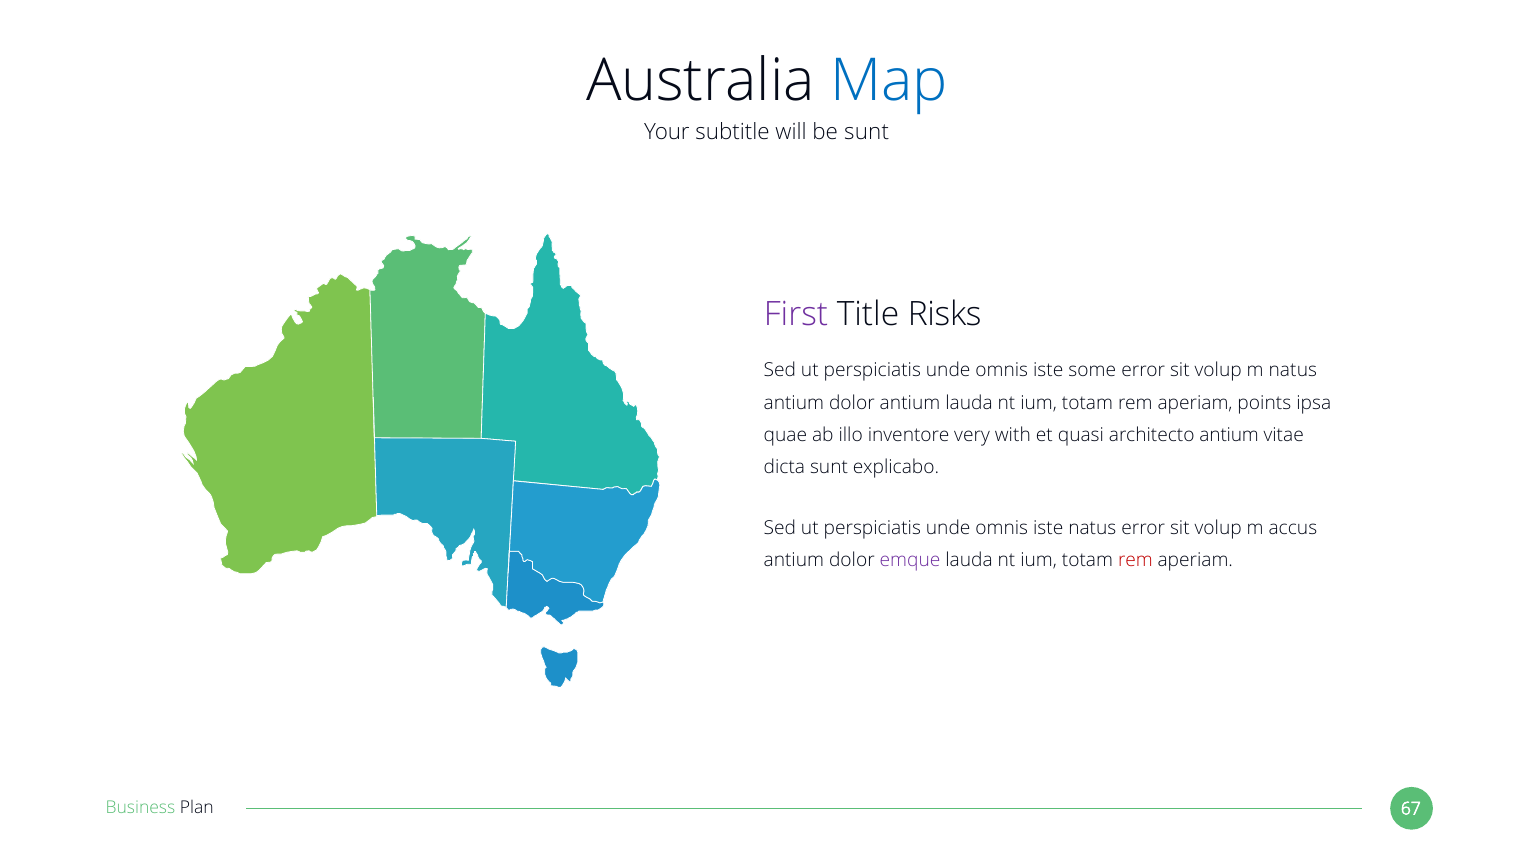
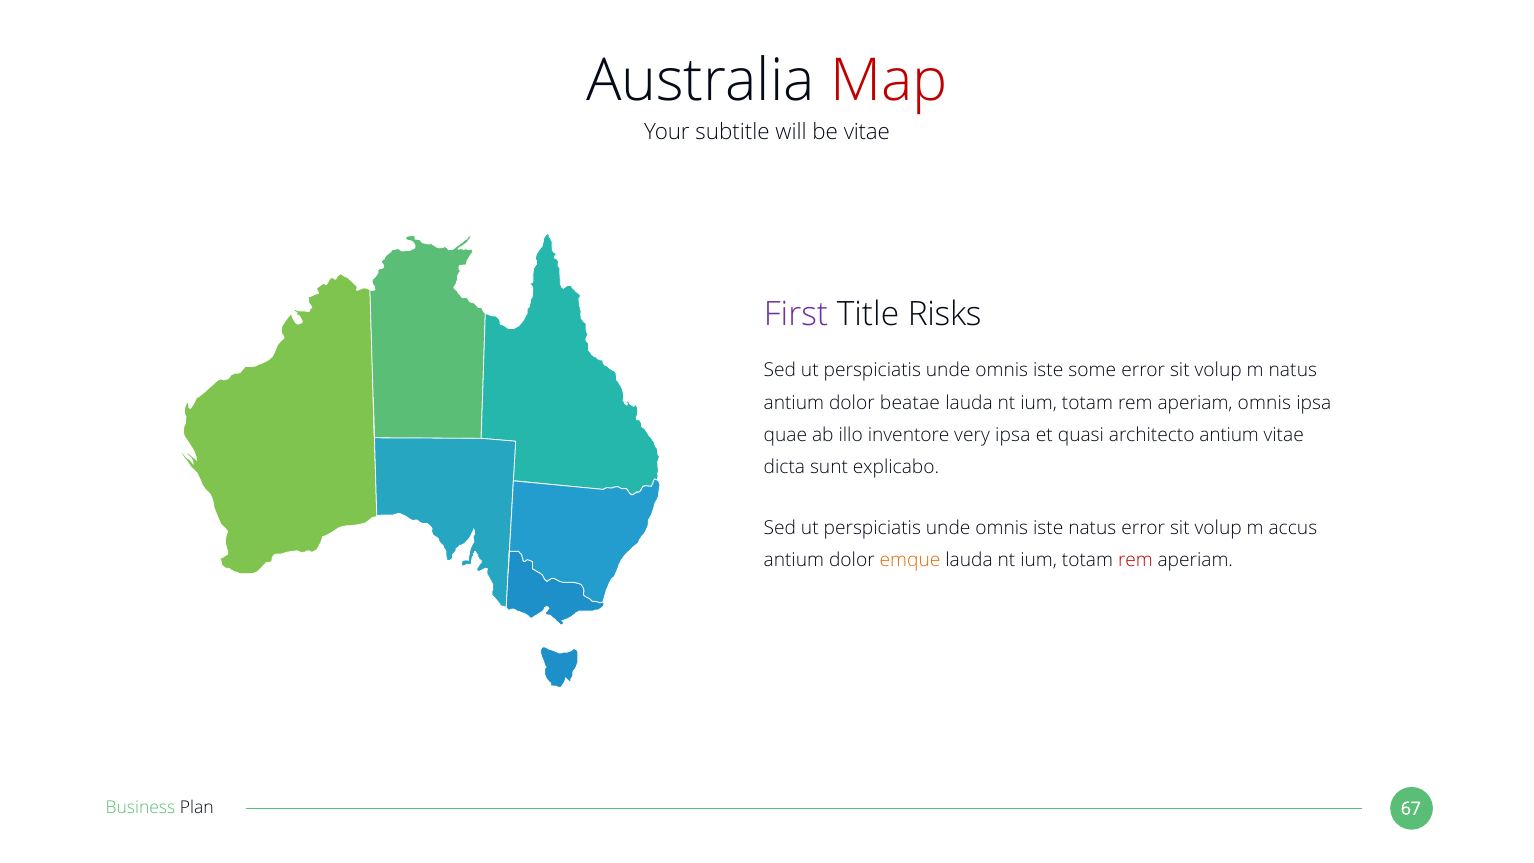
Map colour: blue -> red (889, 81)
be sunt: sunt -> vitae (867, 132)
dolor antium: antium -> beatae (910, 403)
aperiam points: points -> omnis (1264, 403)
very with: with -> ipsa (1013, 435)
emque colour: purple -> orange (910, 560)
